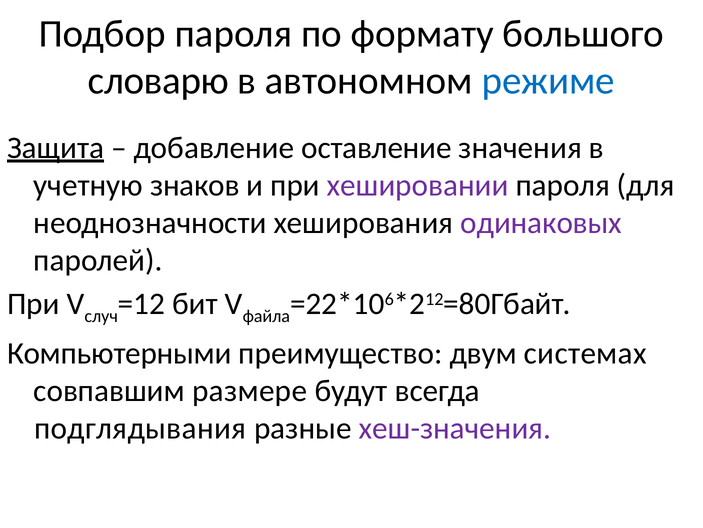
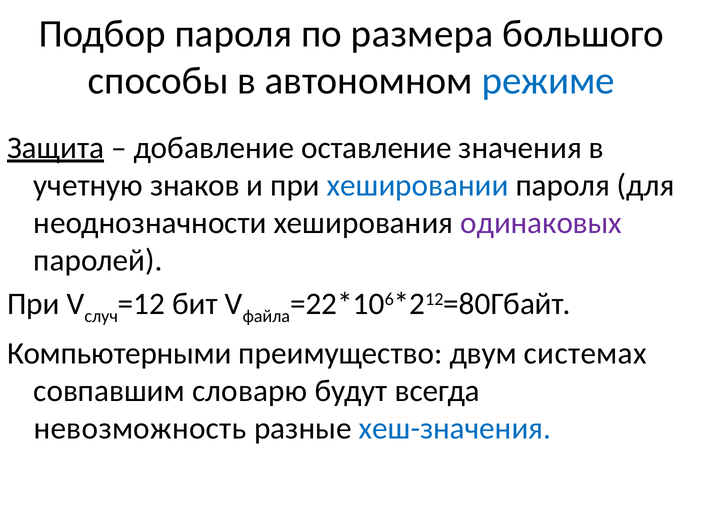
формату: формату -> размера (422, 34)
словарю: словарю -> способы (158, 81)
хешировании colour: purple -> blue (418, 185)
размере: размере -> словарю (250, 390)
подглядывания: подглядывания -> невозможность (140, 428)
хеш-значения colour: purple -> blue (455, 428)
